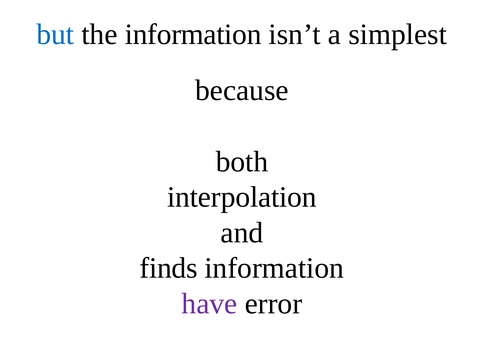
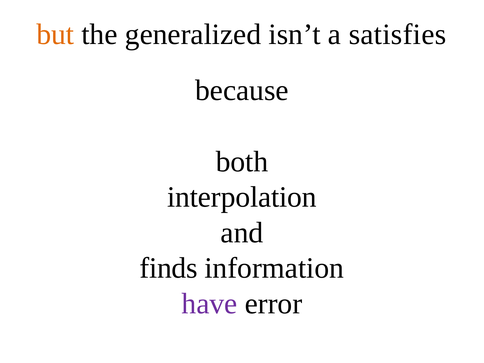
but colour: blue -> orange (55, 34)
the information: information -> generalized (193, 34)
simplest: simplest -> satisfies (398, 34)
